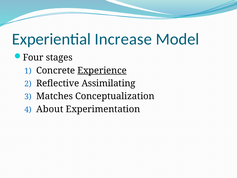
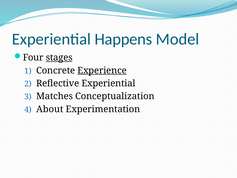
Increase: Increase -> Happens (123, 39)
stages underline: none -> present (59, 57)
Reflective Assimilating: Assimilating -> Experiential (108, 83)
